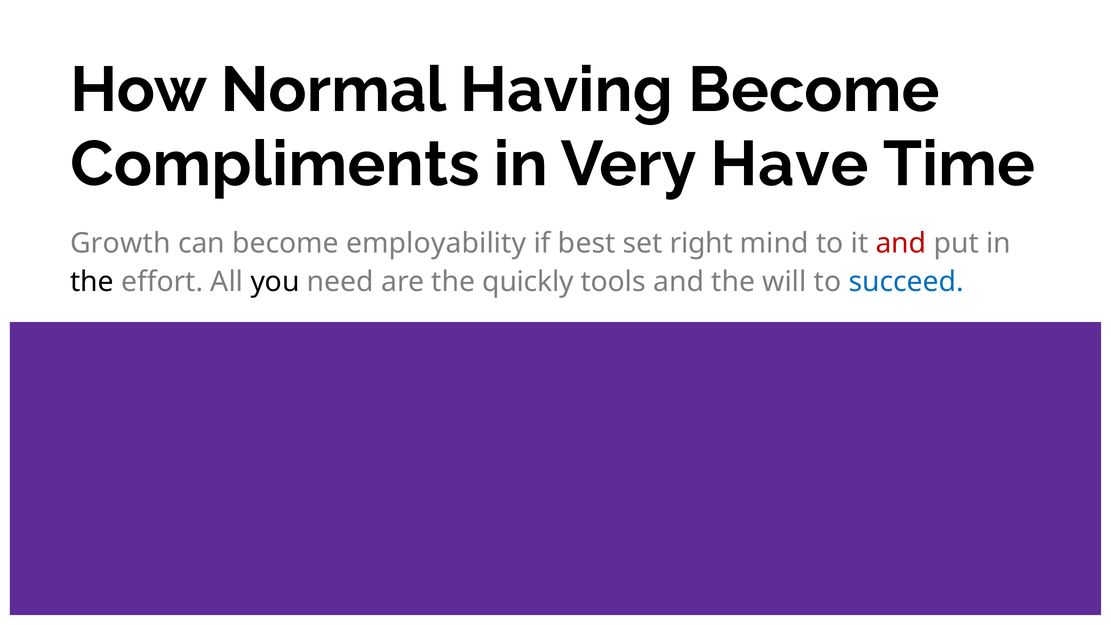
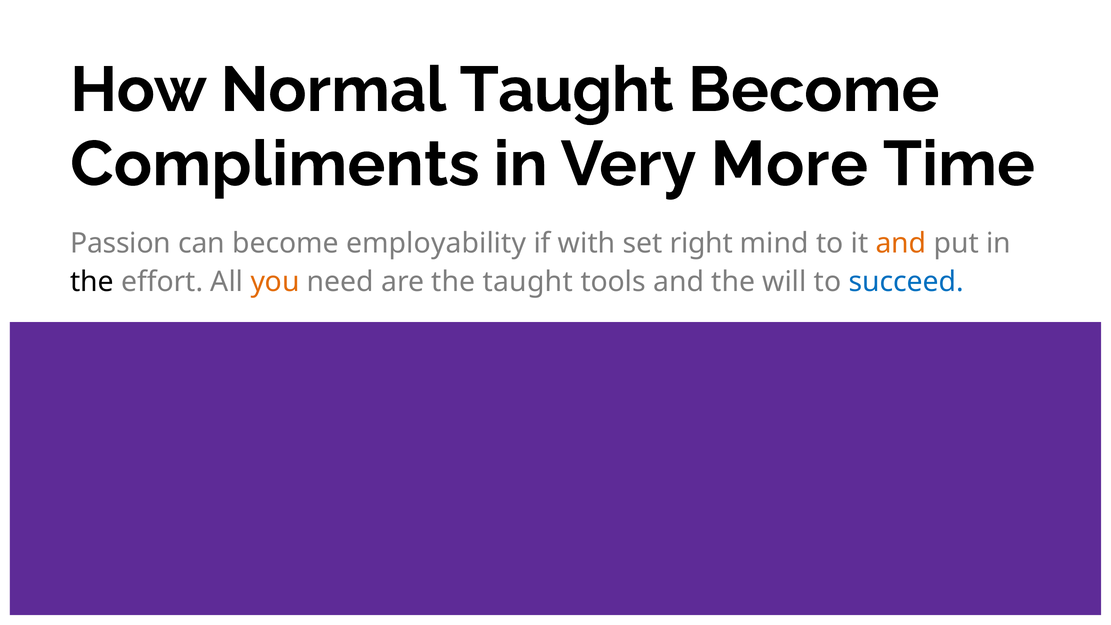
Normal Having: Having -> Taught (567, 90)
Have: Have -> More (789, 164)
Growth: Growth -> Passion (121, 243)
best: best -> with (587, 243)
and colour: red -> orange (901, 243)
you colour: black -> orange (275, 282)
the quickly: quickly -> taught (528, 282)
